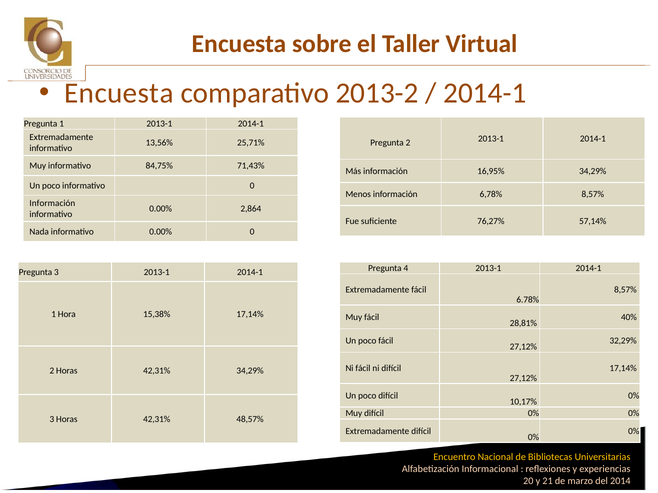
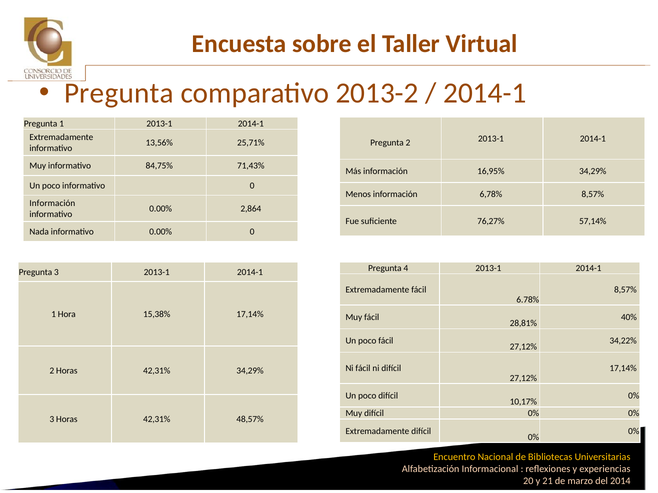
Encuesta: Encuesta -> Pregunta (119, 93)
32,29%: 32,29% -> 34,22% (623, 341)
